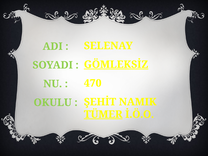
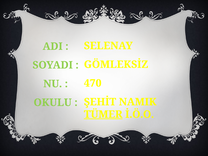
GÖMLEKSİZ underline: present -> none (116, 64)
